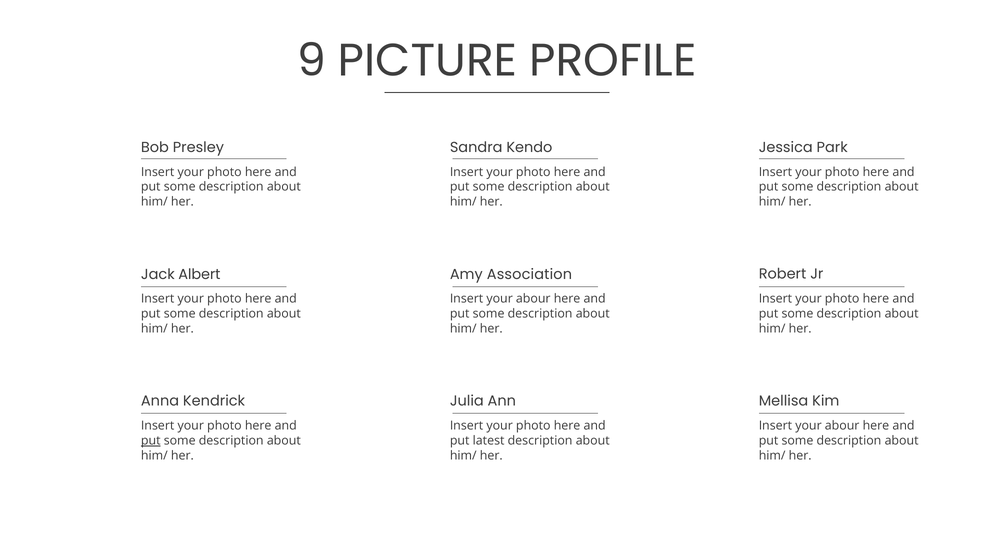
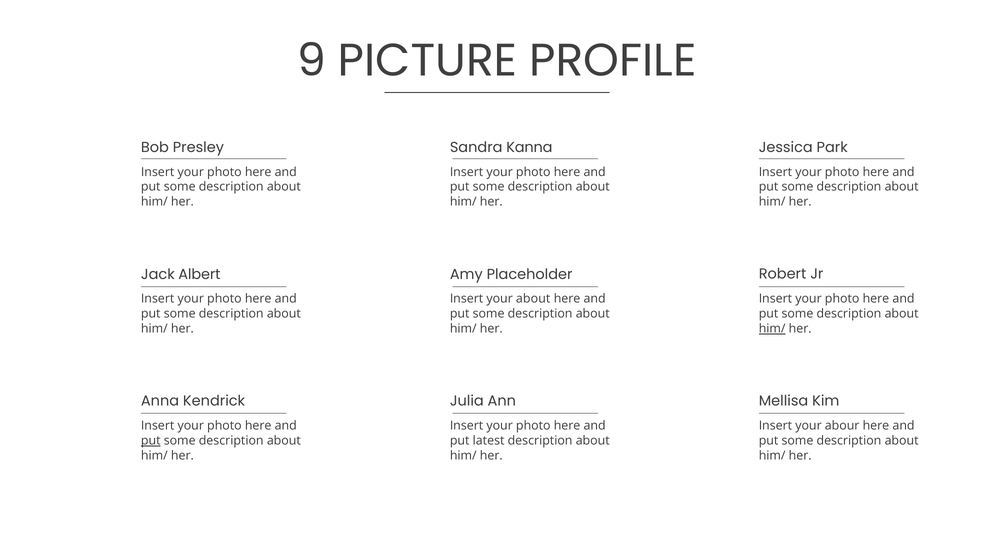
Kendo: Kendo -> Kanna (529, 147)
Association: Association -> Placeholder (530, 274)
abour: abour -> about (533, 299)
him/ underline: none -> present (772, 329)
